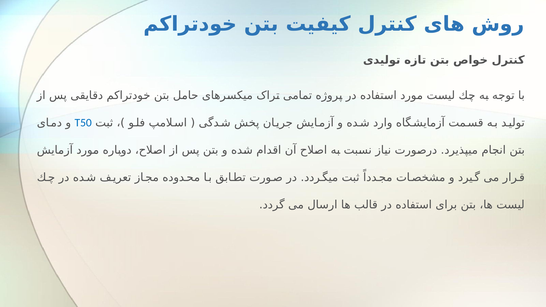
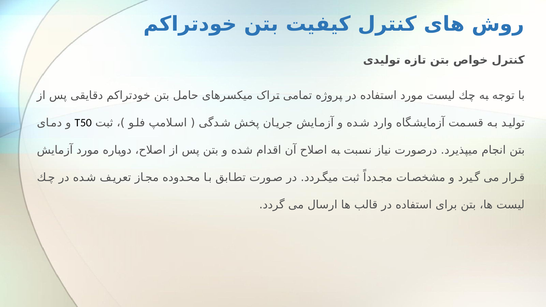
T50 colour: blue -> black (83, 123)
